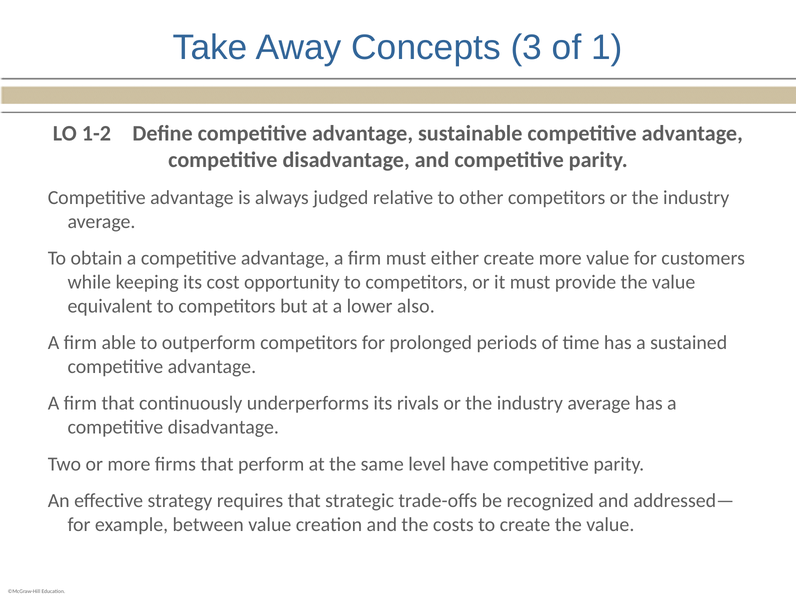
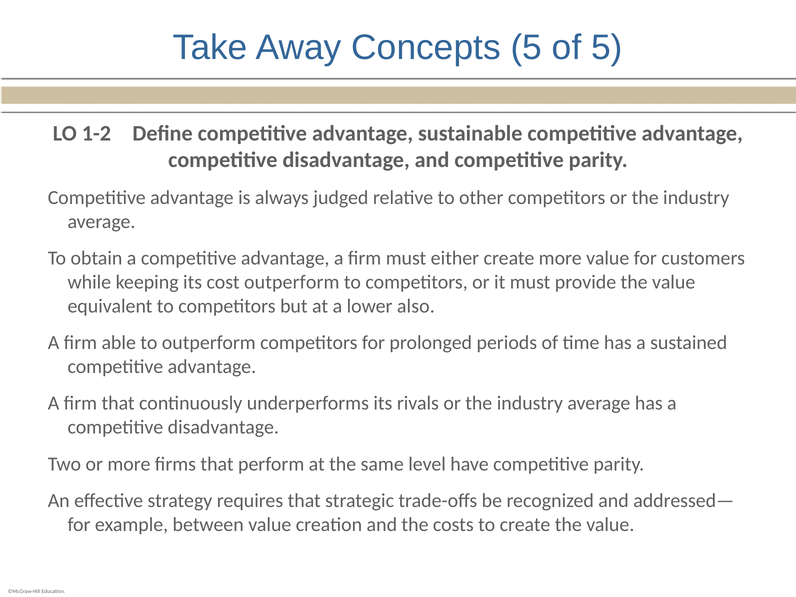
Concepts 3: 3 -> 5 (526, 48)
of 1: 1 -> 5 (607, 48)
cost opportunity: opportunity -> outperform (292, 282)
